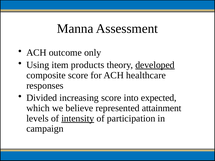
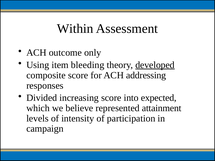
Manna: Manna -> Within (75, 29)
products: products -> bleeding (88, 65)
healthcare: healthcare -> addressing (146, 75)
intensity underline: present -> none (78, 119)
